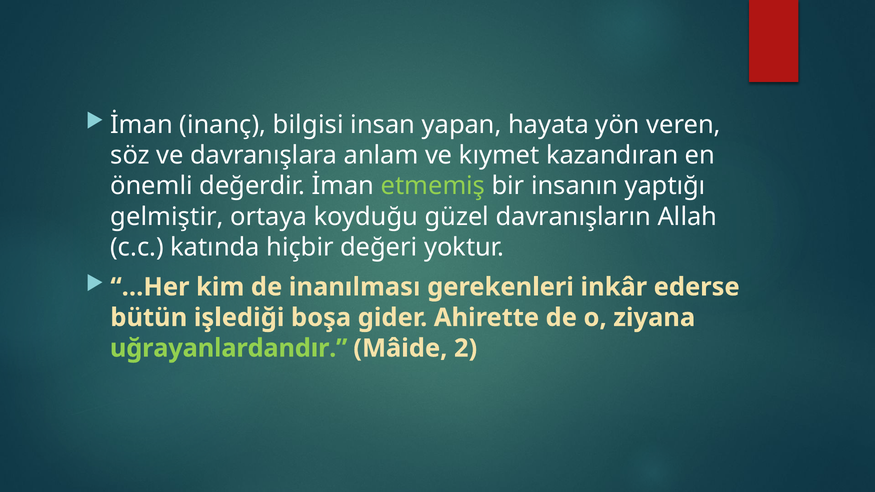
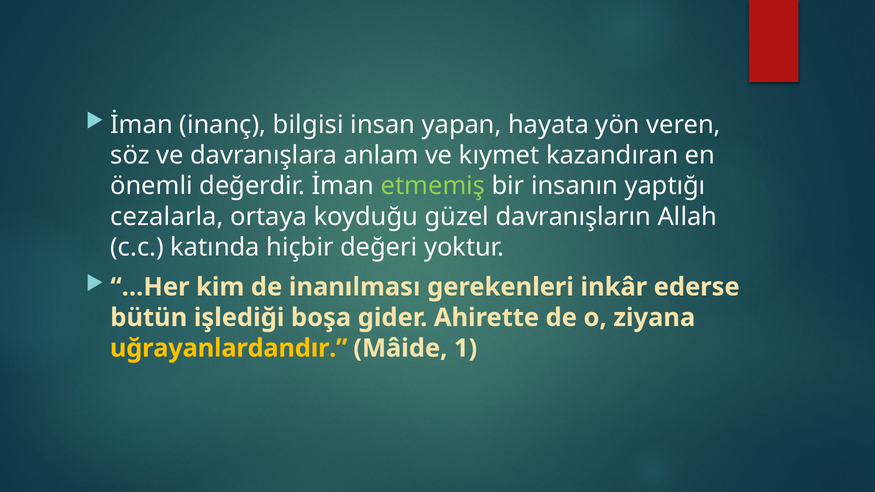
gelmiştir: gelmiştir -> cezalarla (167, 217)
uğrayanlardandır colour: light green -> yellow (229, 348)
2: 2 -> 1 (466, 348)
